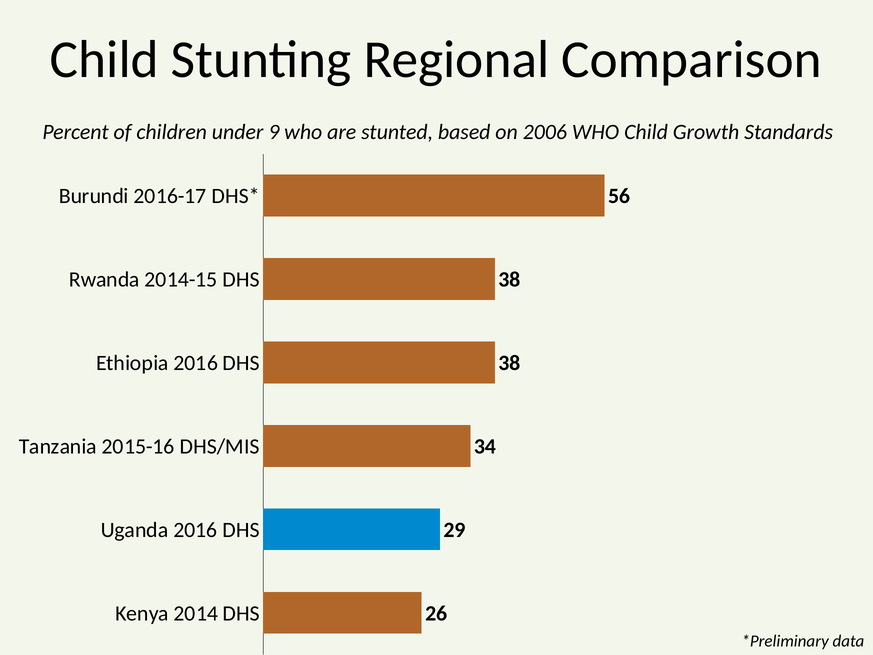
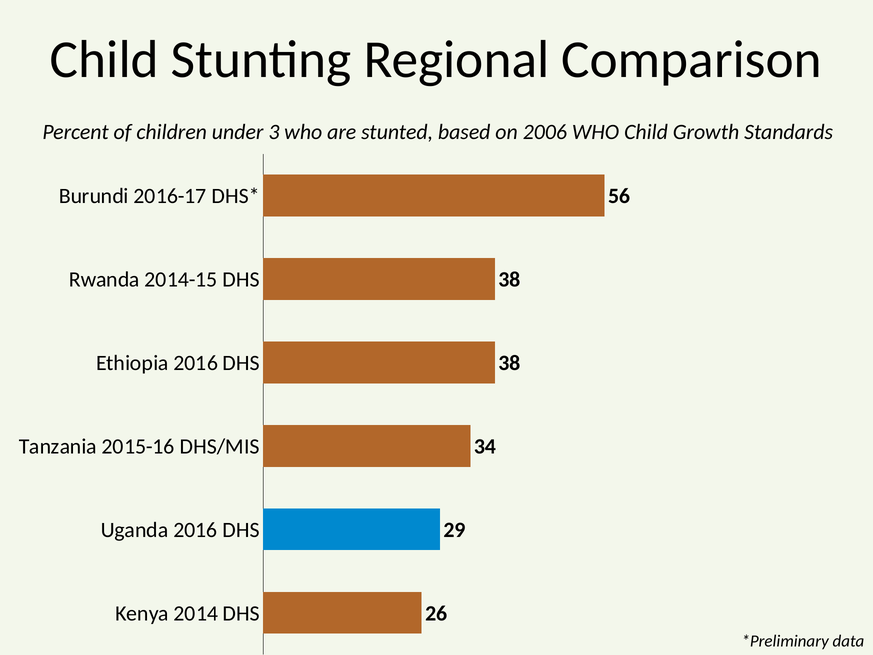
9: 9 -> 3 (274, 132)
